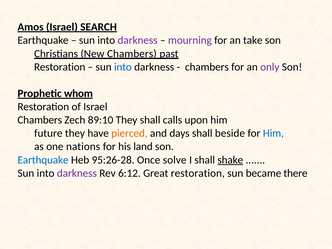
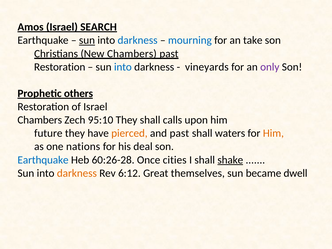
sun underline: none -> present (87, 40)
darkness colour: purple -> blue (138, 40)
mourning colour: purple -> blue (190, 40)
chambers: chambers -> vineyards (207, 67)
whom: whom -> others (78, 93)
89:10: 89:10 -> 95:10 (101, 120)
and days: days -> past (179, 133)
beside: beside -> waters (230, 133)
Him colour: blue -> orange (273, 133)
land: land -> deal (143, 147)
95:26-28: 95:26-28 -> 60:26-28 (113, 160)
solve: solve -> cities (175, 160)
darkness colour: purple -> orange (77, 173)
Great restoration: restoration -> themselves (198, 173)
there: there -> dwell (296, 173)
